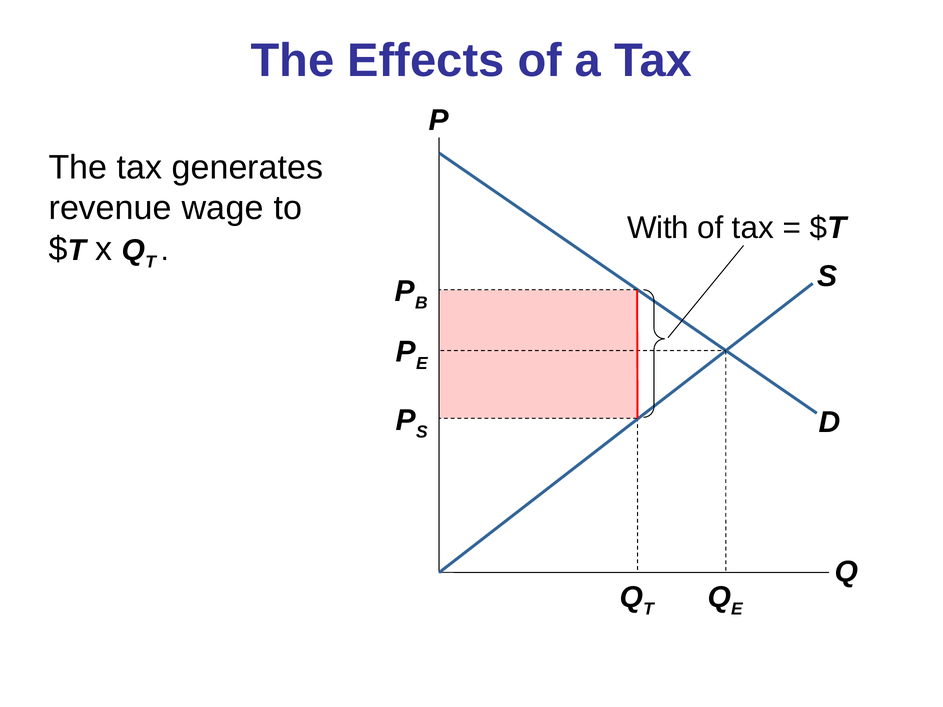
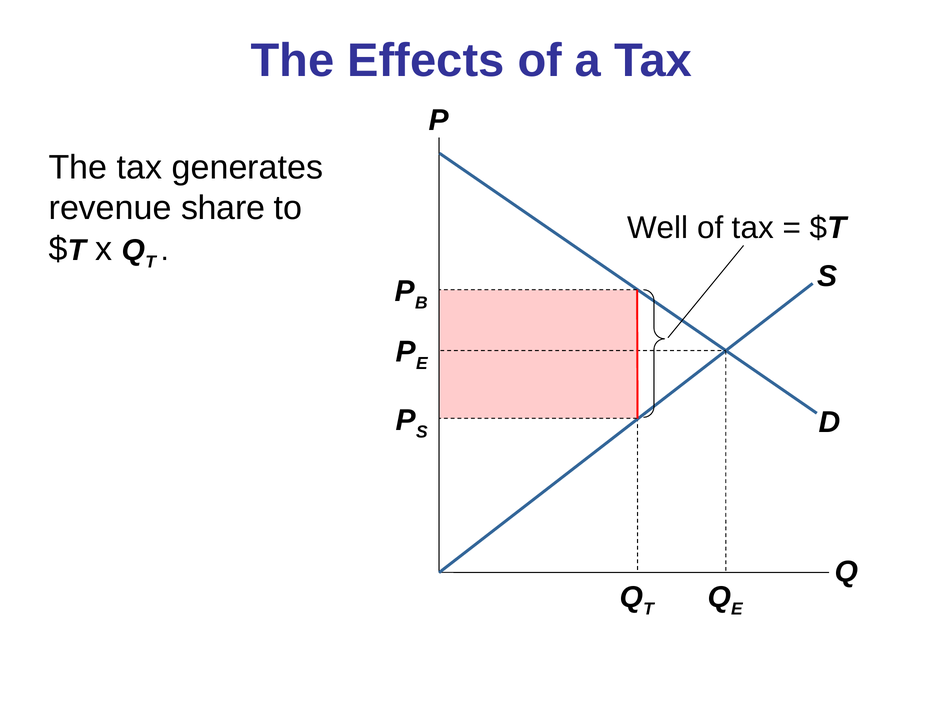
wage: wage -> share (223, 208)
With: With -> Well (658, 228)
